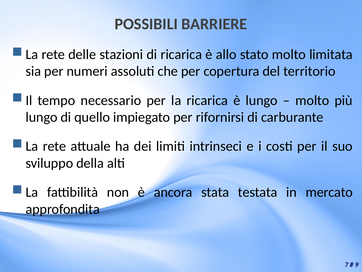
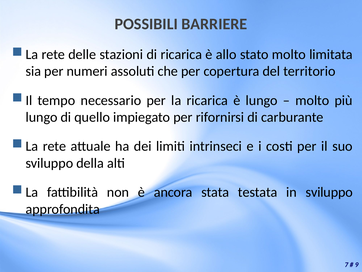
in mercato: mercato -> sviluppo (329, 192)
